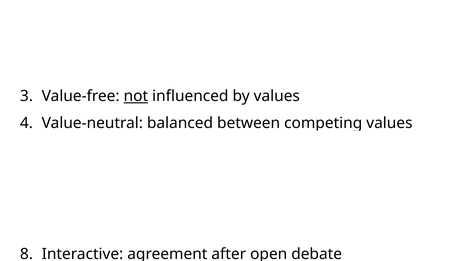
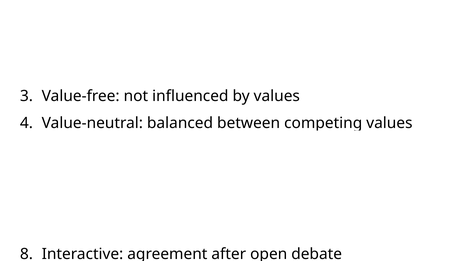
not underline: present -> none (136, 96)
